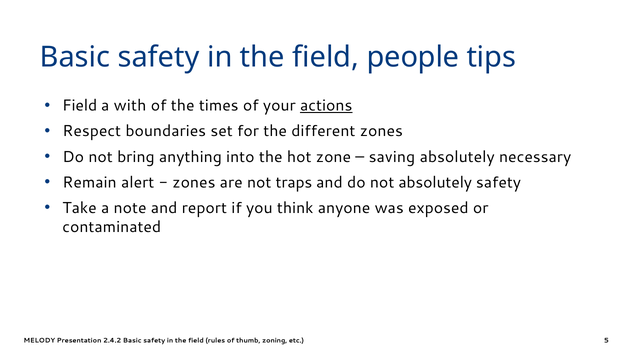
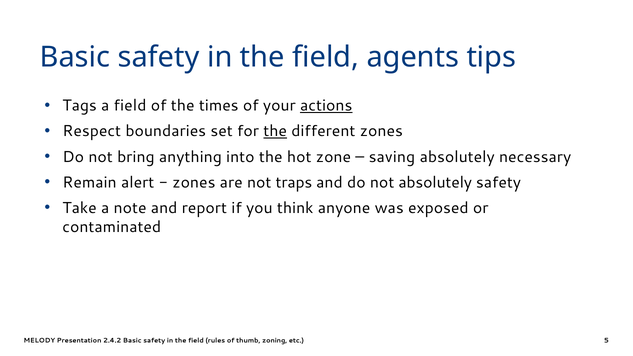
people: people -> agents (413, 57)
Field: Field -> Tags (80, 106)
a with: with -> field (130, 106)
the underline: none -> present (275, 131)
